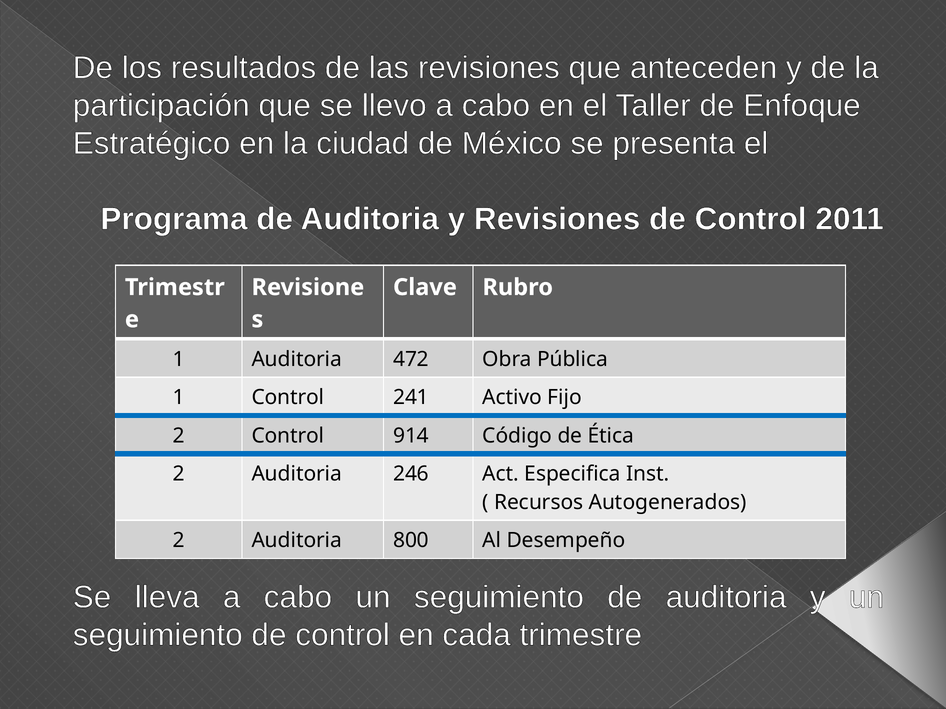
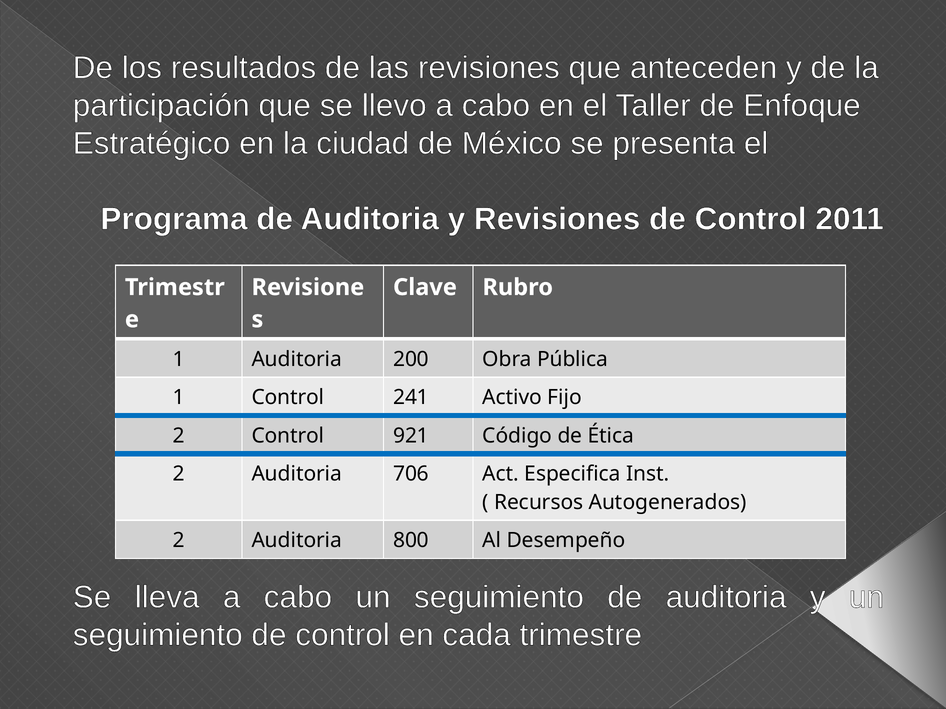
472: 472 -> 200 (411, 359)
914: 914 -> 921 (411, 436)
246: 246 -> 706 (411, 474)
